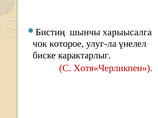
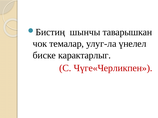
харыысалга: харыысалга -> таварышкан (127, 32)
которое: которое -> темалар (67, 44)
Хотя«Черликпен: Хотя«Черликпен -> Чүге«Черликпен (113, 68)
